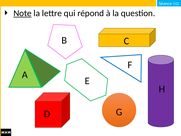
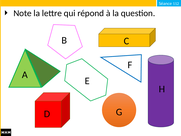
Note underline: present -> none (22, 13)
